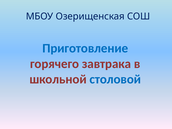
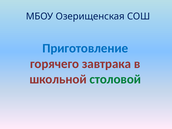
столовой colour: blue -> green (115, 79)
